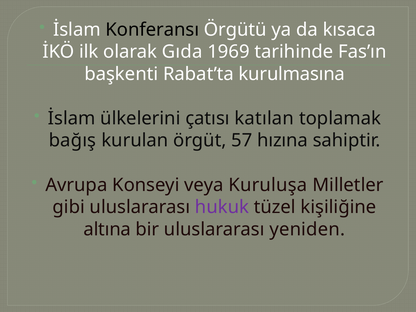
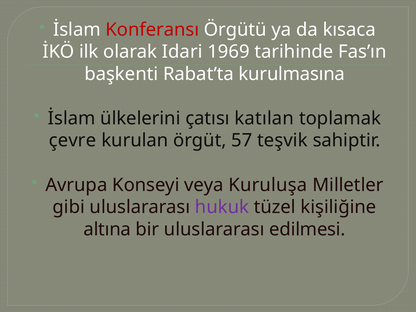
Konferansı colour: black -> red (152, 30)
Gıda: Gıda -> Idari (182, 52)
bağış: bağış -> çevre (72, 141)
hızına: hızına -> teşvik (282, 141)
yeniden: yeniden -> edilmesi (307, 229)
